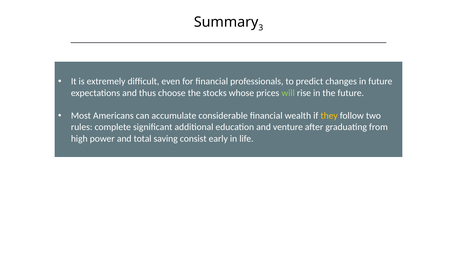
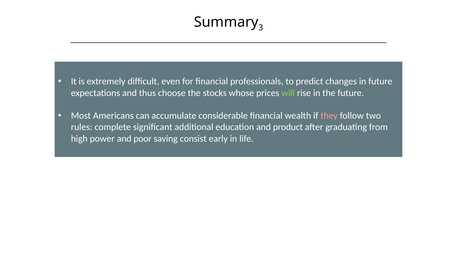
they colour: yellow -> pink (329, 116)
venture: venture -> product (288, 127)
total: total -> poor (143, 139)
